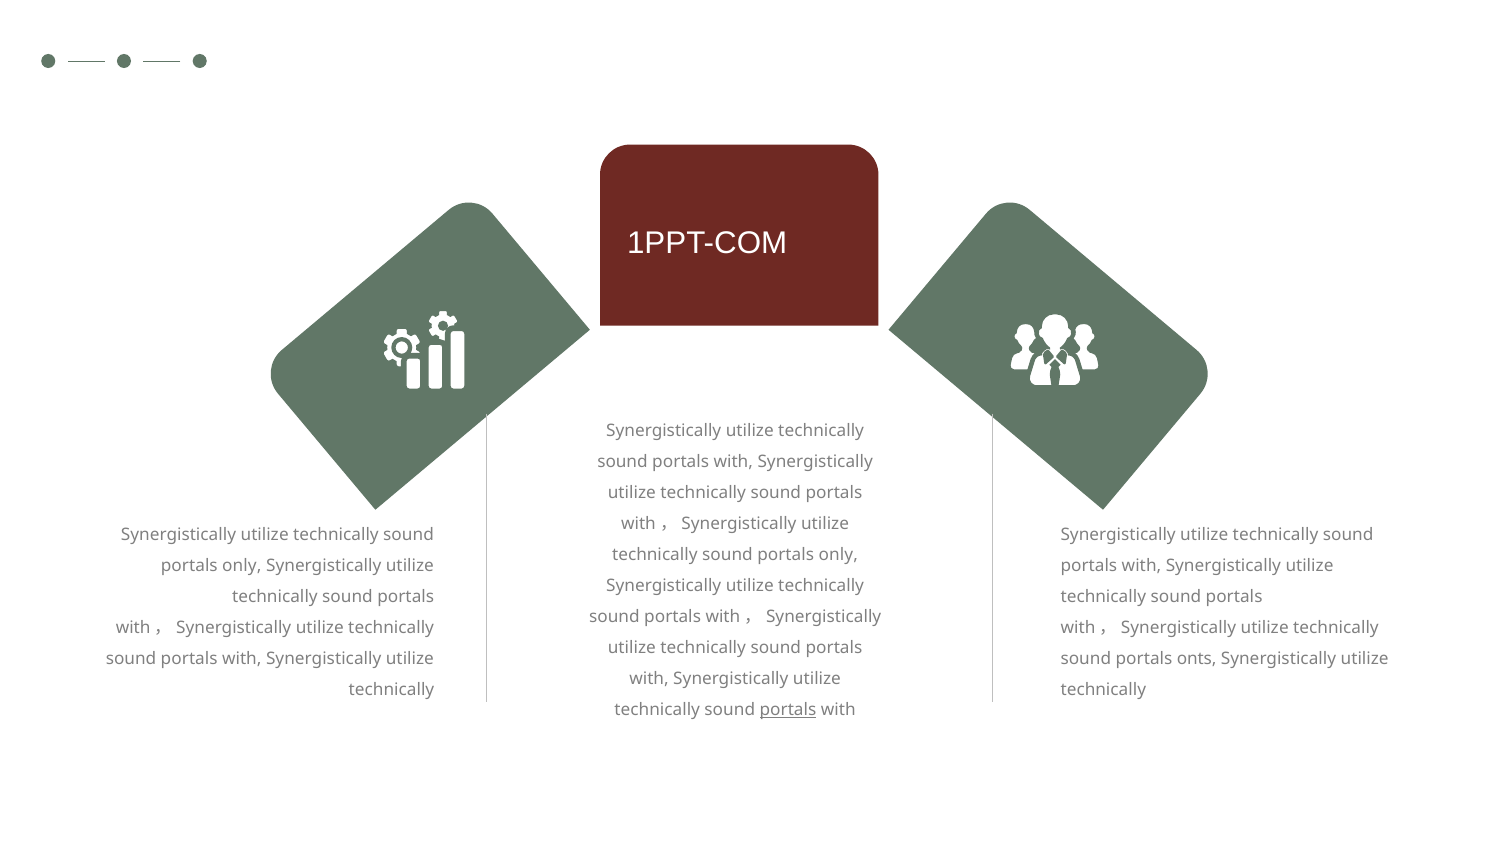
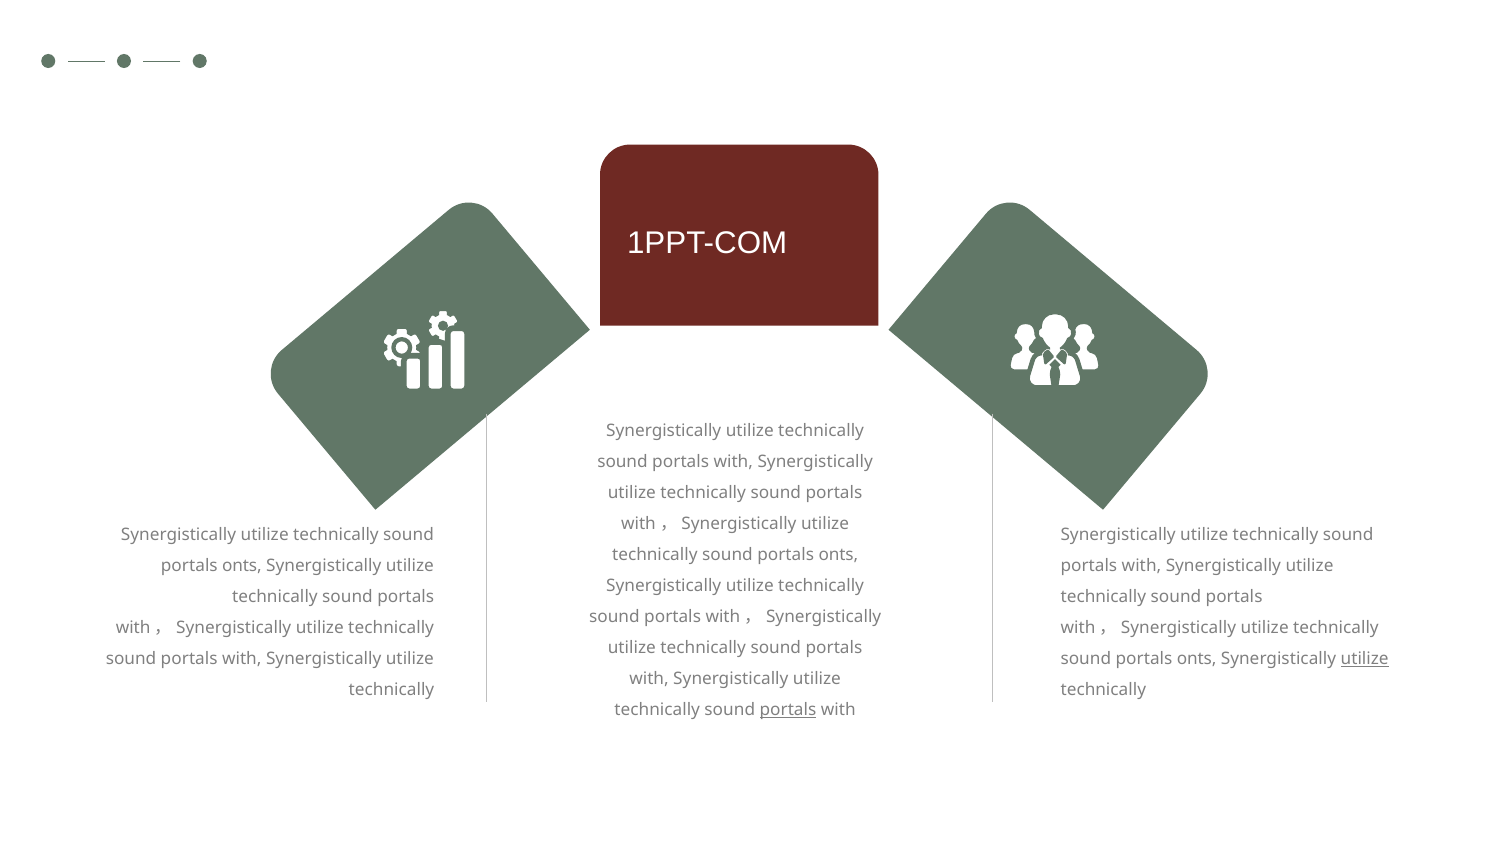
only: only -> onts (838, 555)
only: only -> onts (242, 566)
utilize underline: none -> present (1365, 659)
